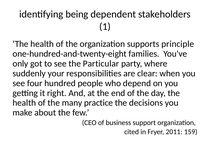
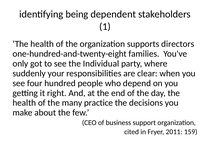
principle: principle -> directors (178, 44)
Particular: Particular -> Individual (101, 63)
